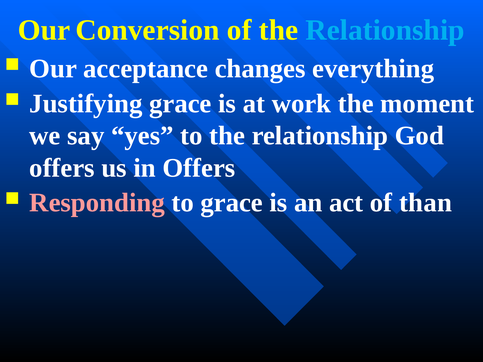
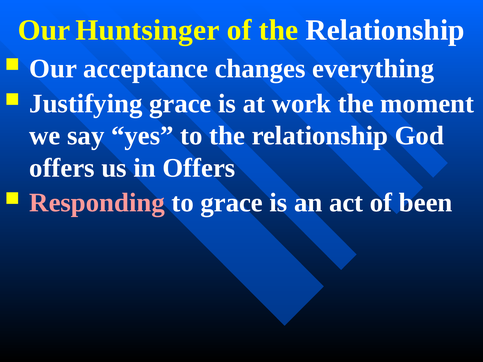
Conversion: Conversion -> Huntsinger (147, 30)
Relationship colour: light blue -> white (385, 30)
than: than -> been (426, 203)
